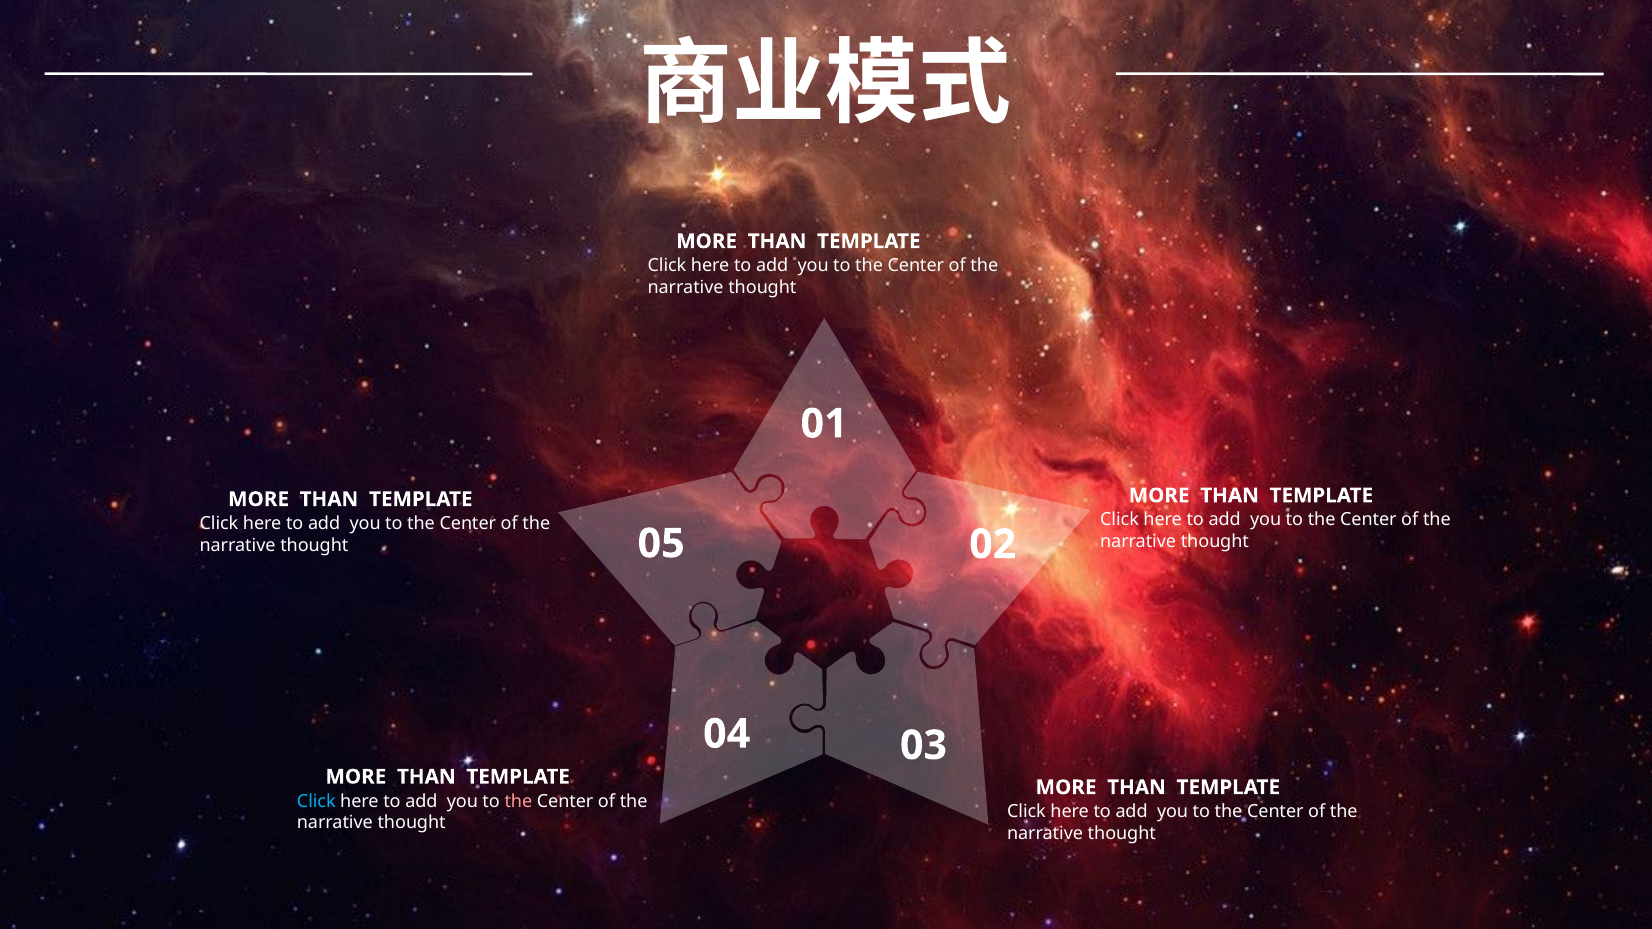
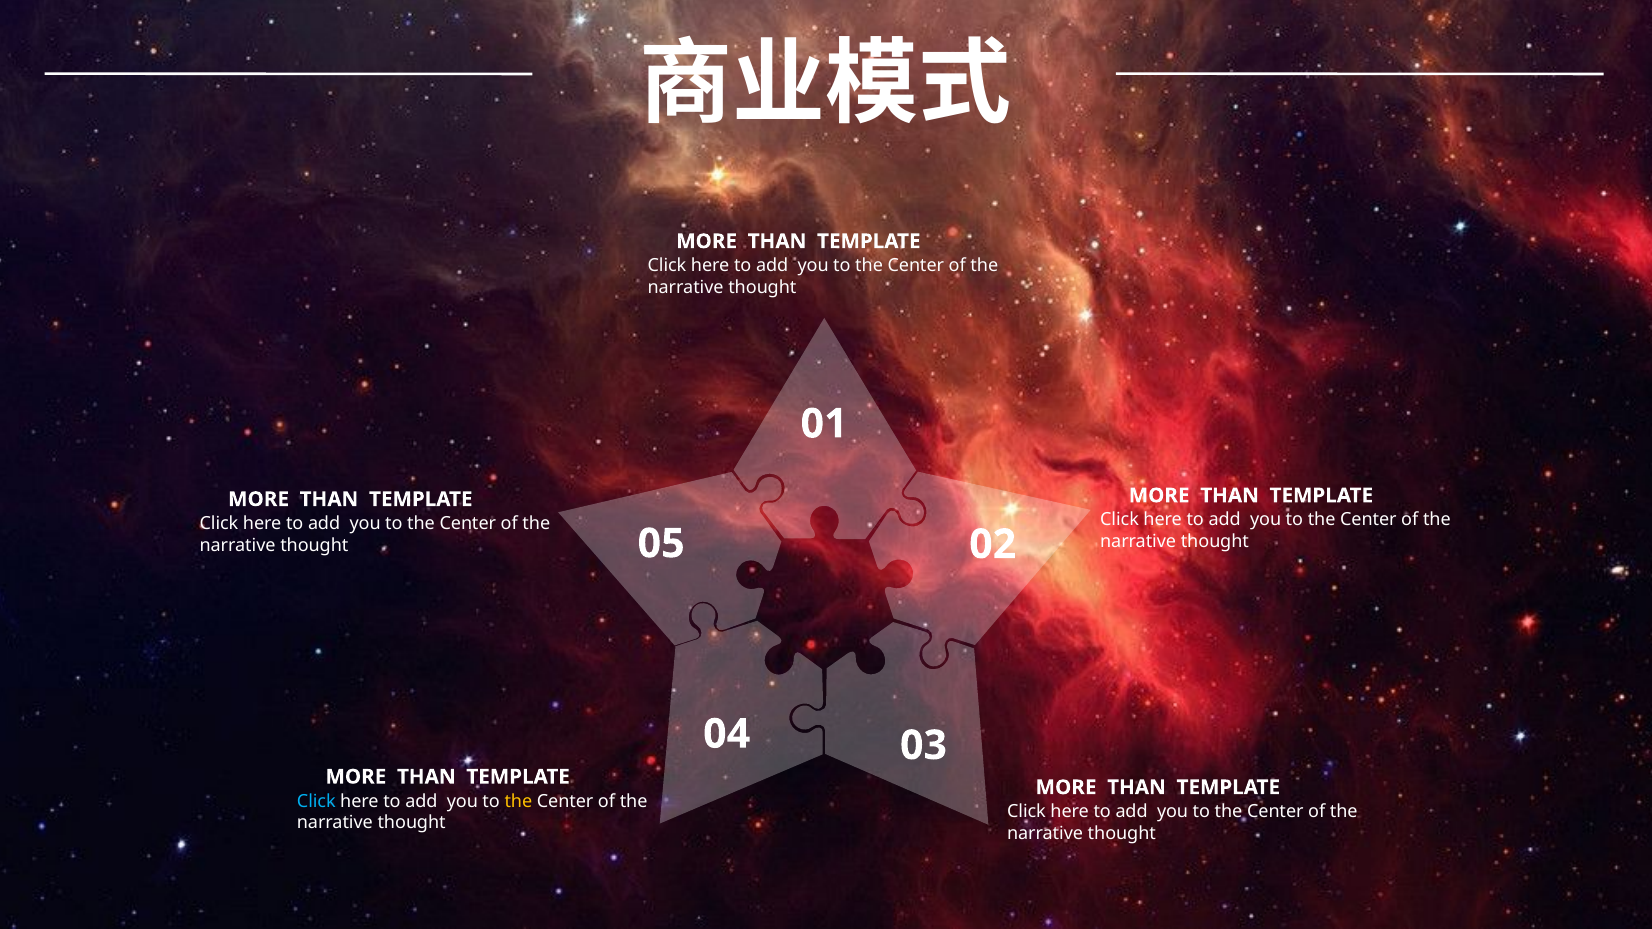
the colour: pink -> yellow (518, 801)
